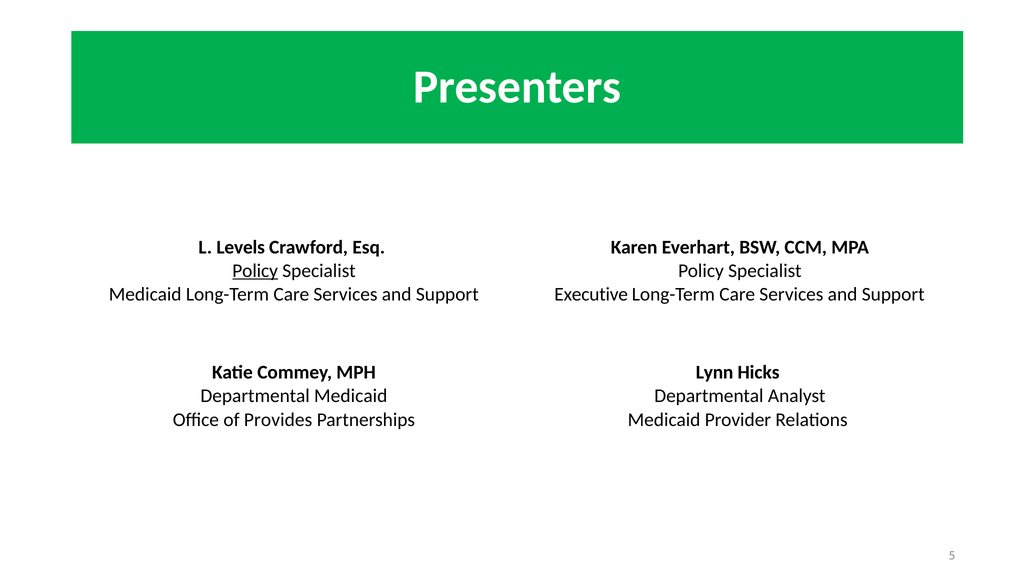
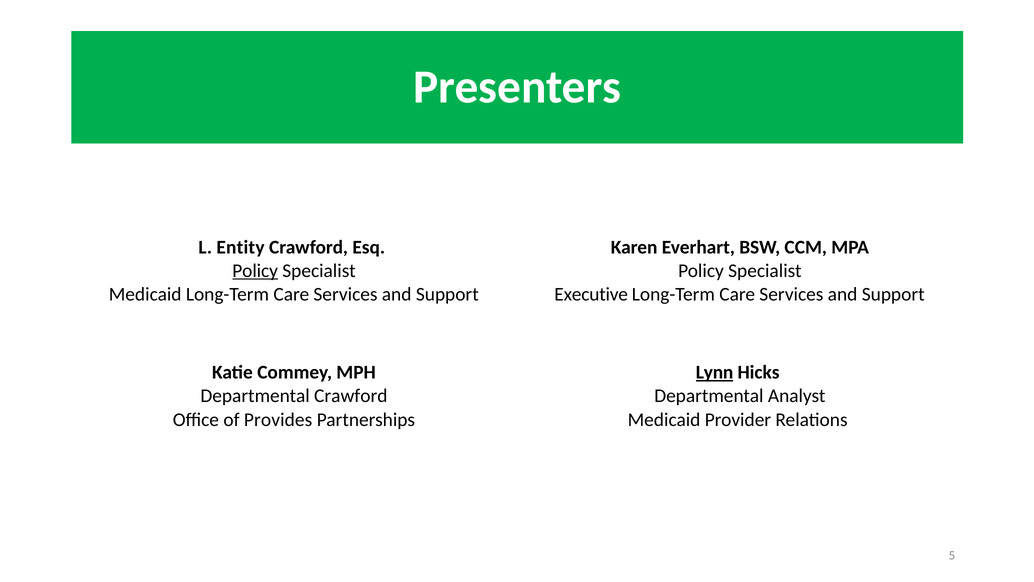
Levels: Levels -> Entity (240, 247)
Lynn underline: none -> present (715, 372)
Departmental Medicaid: Medicaid -> Crawford (351, 396)
